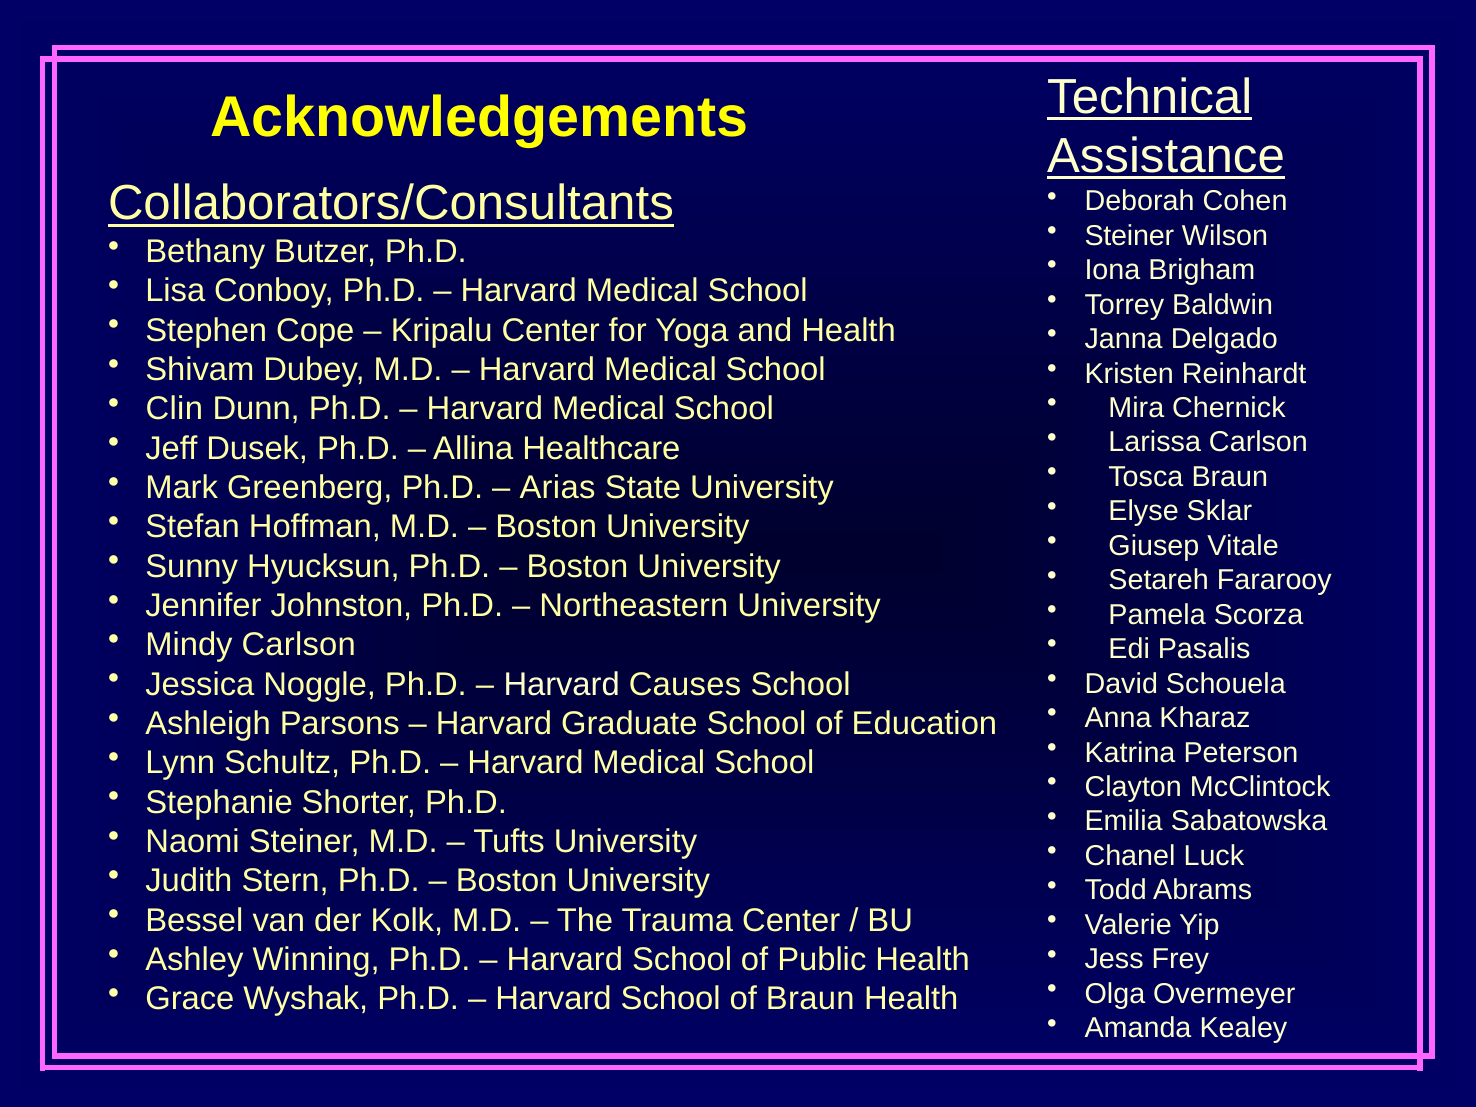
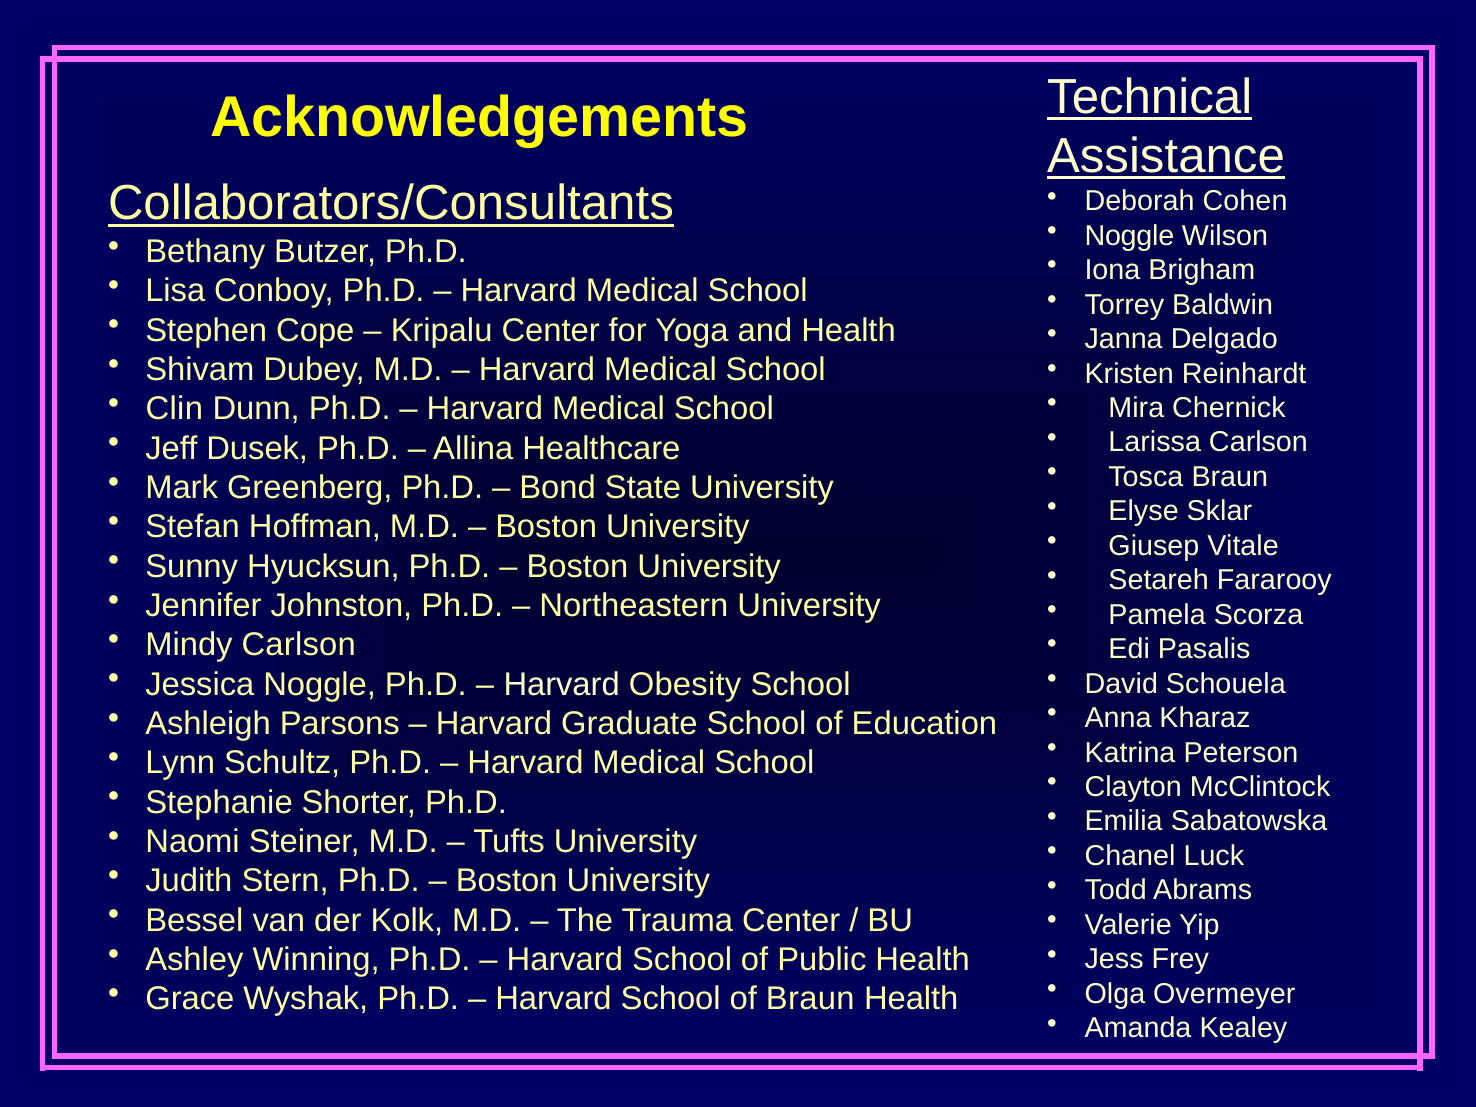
Steiner: Steiner -> Noggle (1129, 236)
Arias: Arias -> Bond (558, 488)
Causes: Causes -> Obesity (685, 684)
